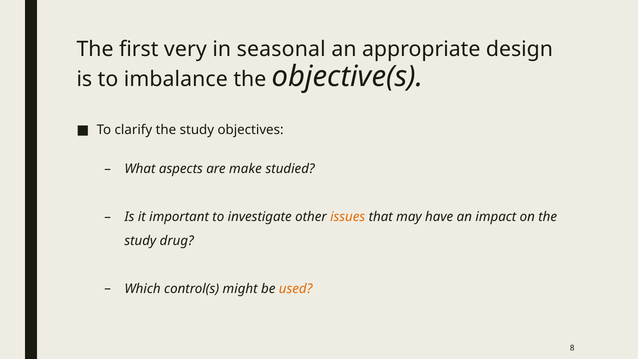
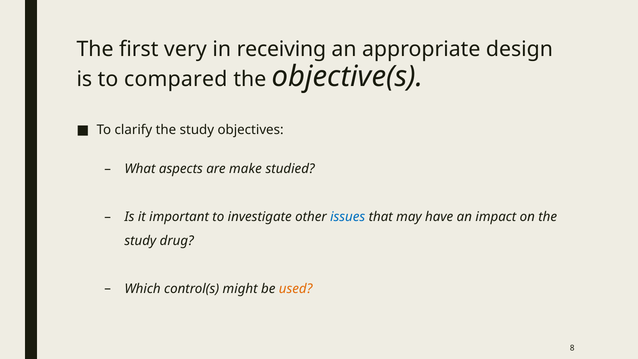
seasonal: seasonal -> receiving (281, 49)
imbalance: imbalance -> compared (176, 79)
issues colour: orange -> blue (348, 217)
